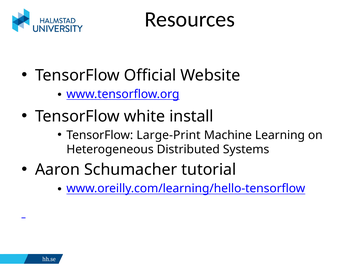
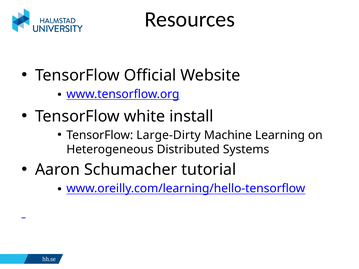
Large-Print: Large-Print -> Large-Dirty (169, 135)
